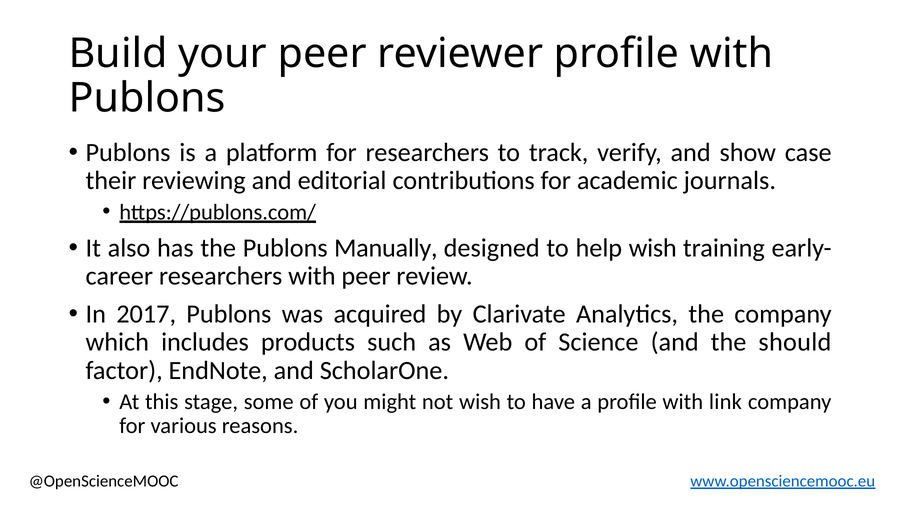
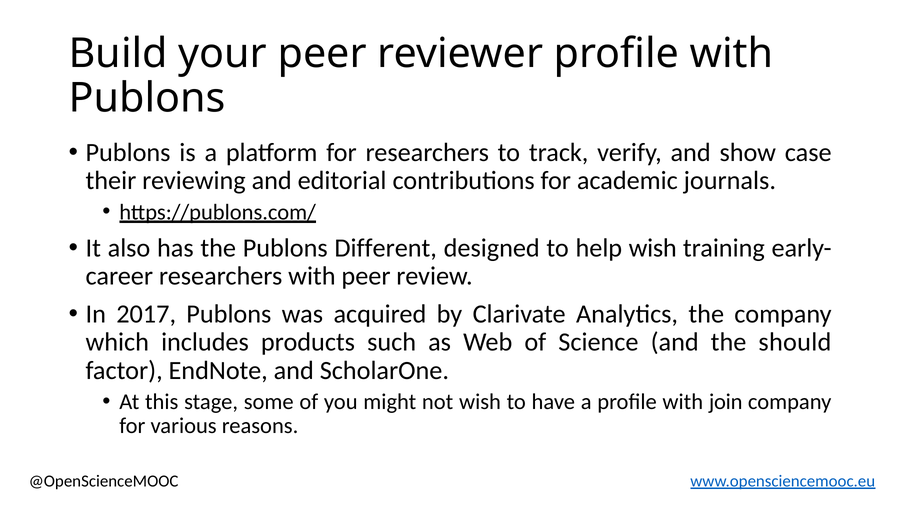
Manually: Manually -> Different (386, 248)
link: link -> join (726, 402)
